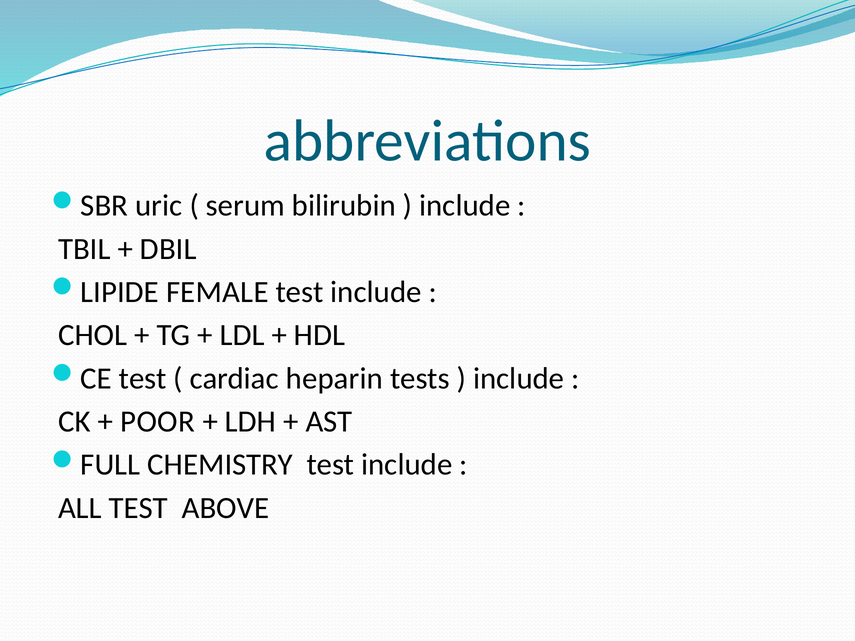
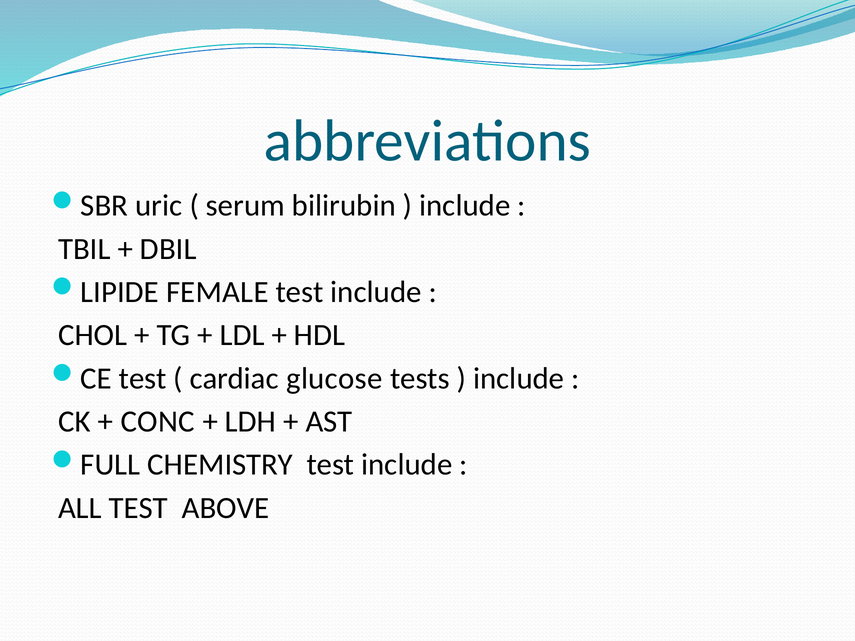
heparin: heparin -> glucose (334, 379)
POOR: POOR -> CONC (158, 422)
